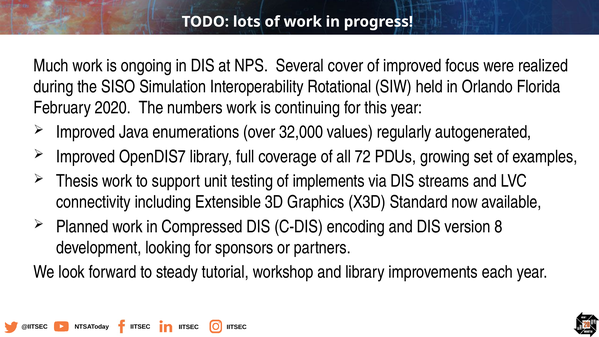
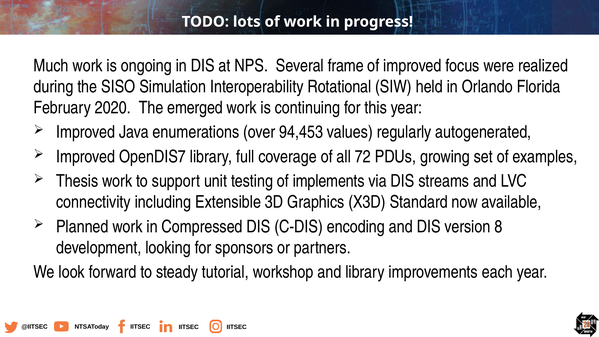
cover: cover -> frame (346, 66)
numbers: numbers -> emerged (195, 108)
32,000: 32,000 -> 94,453 (301, 132)
